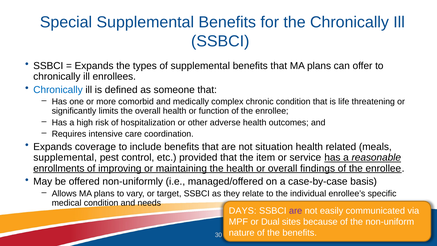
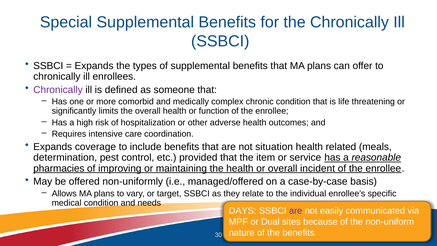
Chronically colour: blue -> purple (58, 90)
supplemental: supplemental -> determination (65, 157)
enrollments: enrollments -> pharmacies (59, 168)
findings: findings -> incident (318, 168)
